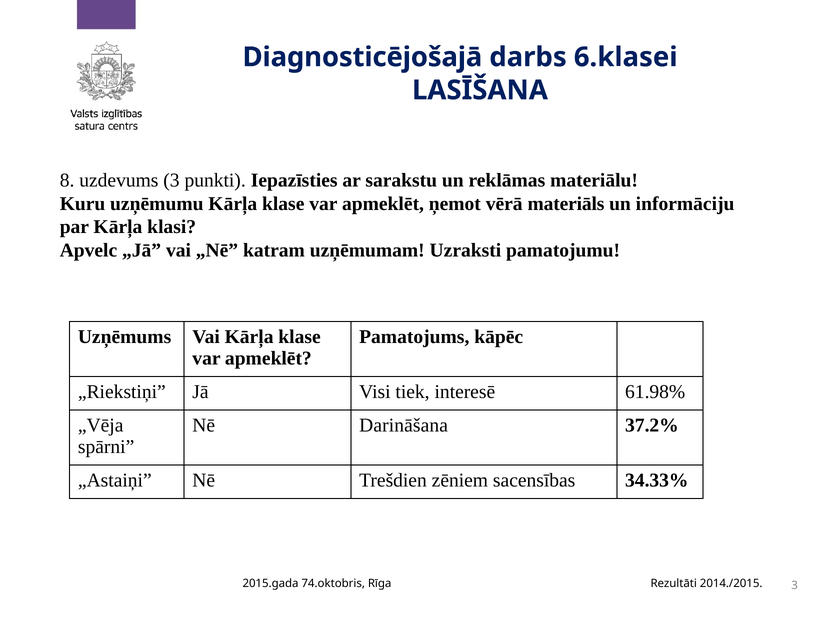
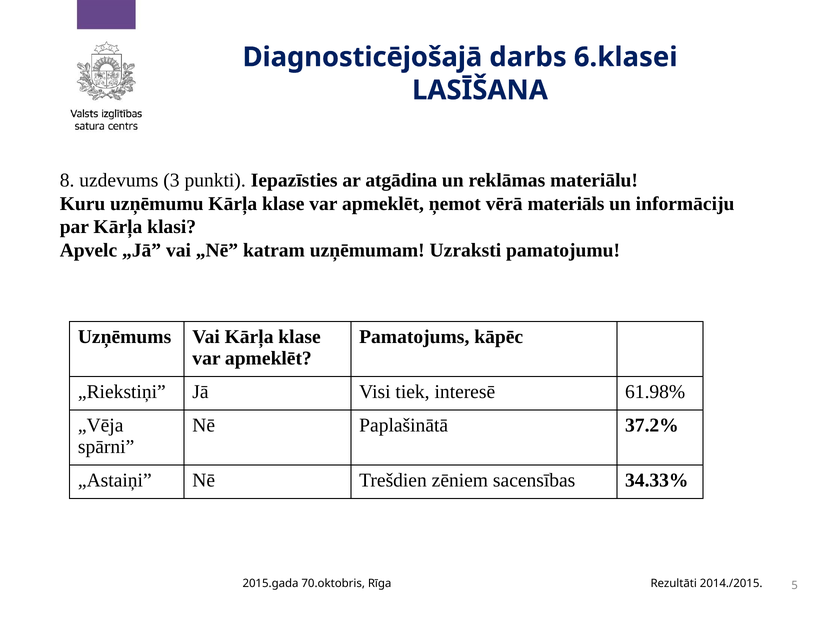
sarakstu: sarakstu -> atgādina (401, 180)
Darināšana: Darināšana -> Paplašinātā (404, 425)
74.oktobris: 74.oktobris -> 70.oktobris (333, 583)
2014./2015 3: 3 -> 5 (795, 585)
